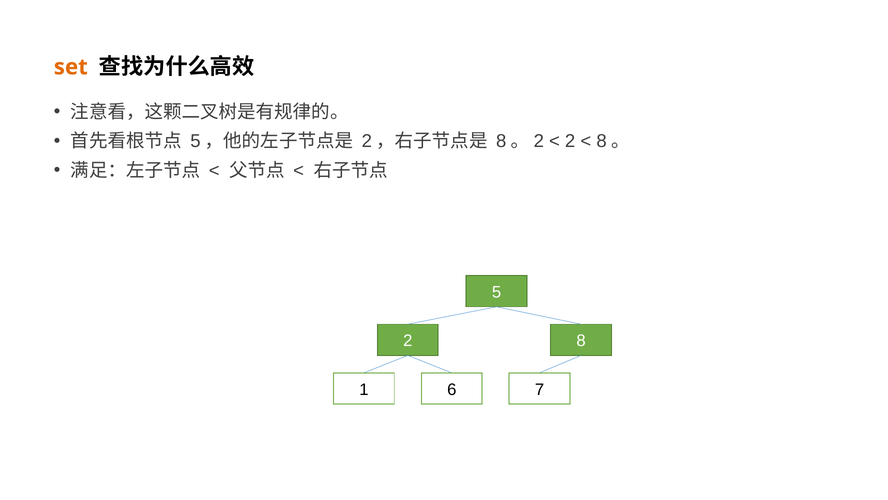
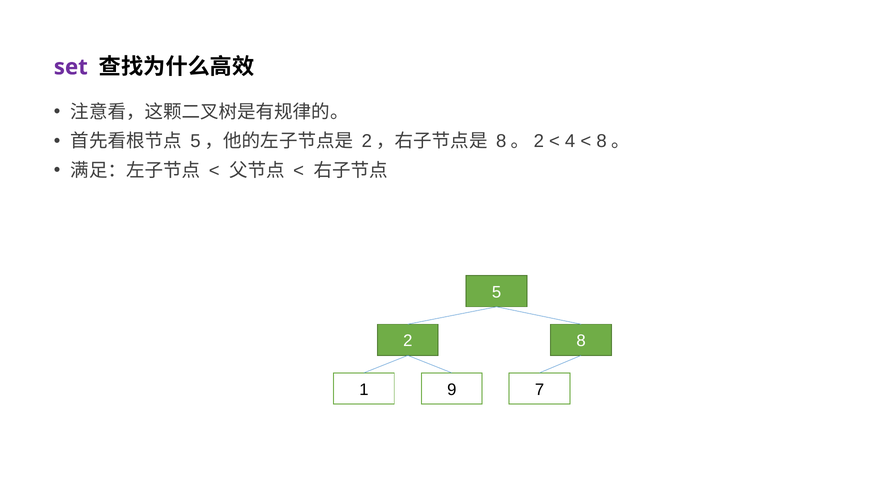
set colour: orange -> purple (71, 67)
2: 2 -> 4 (570, 141)
6: 6 -> 9 (452, 389)
